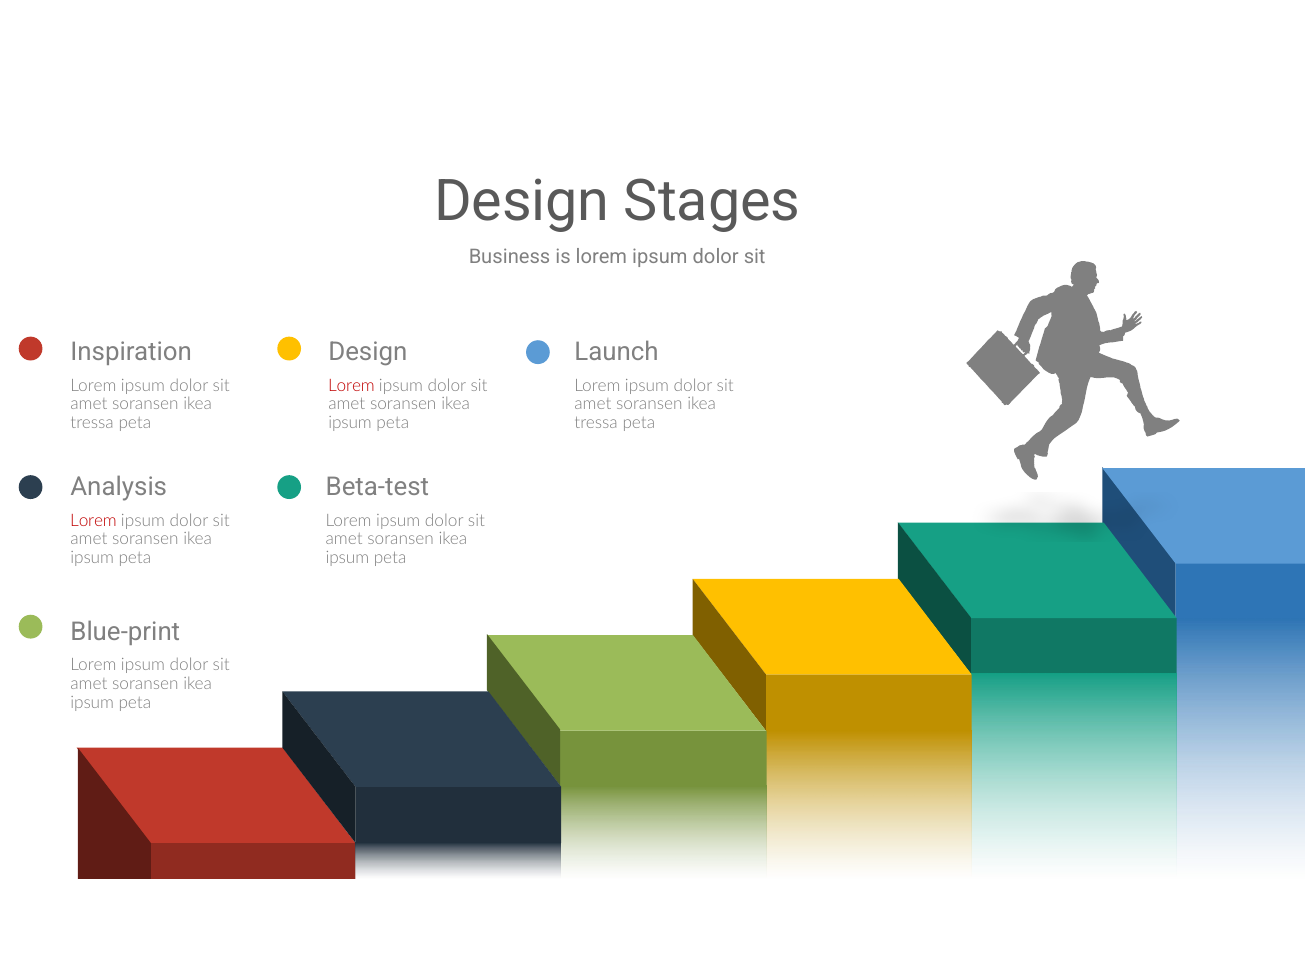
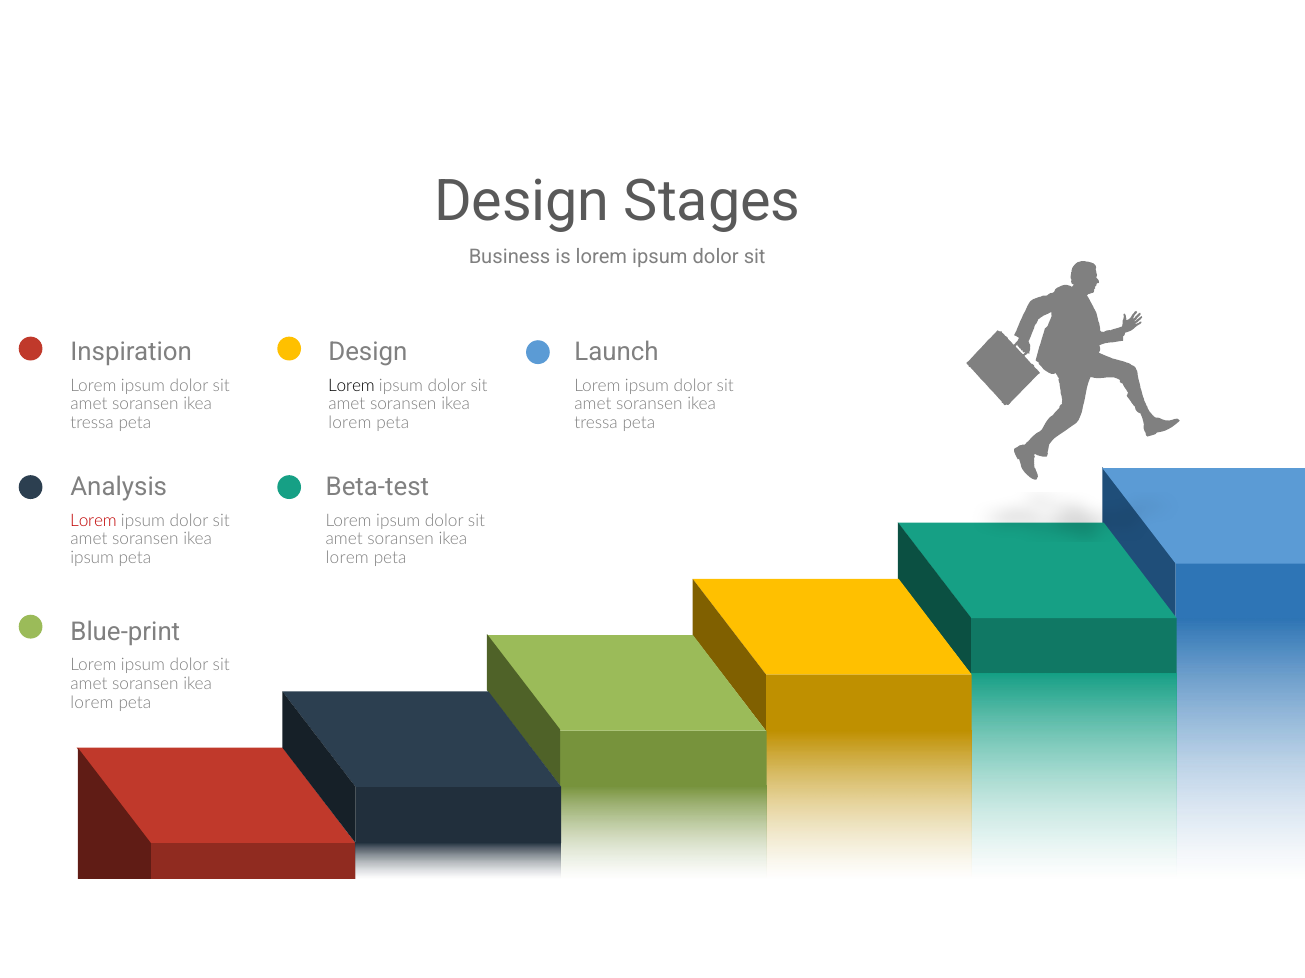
Lorem colour: red -> black (351, 386)
ipsum: ipsum -> lorem (350, 423)
ipsum: ipsum -> lorem (347, 558)
ipsum: ipsum -> lorem (92, 703)
